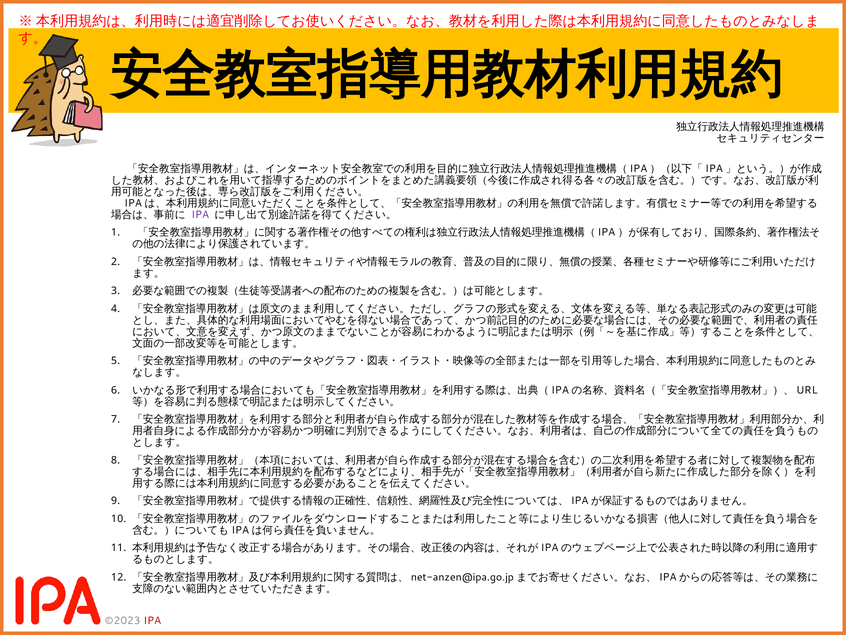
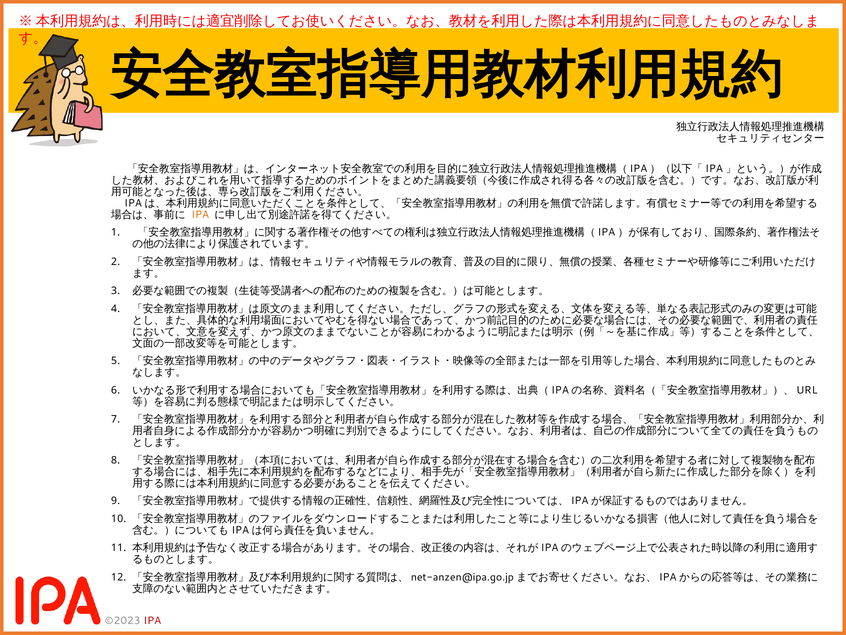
IPA colour: purple -> orange (200, 214)
